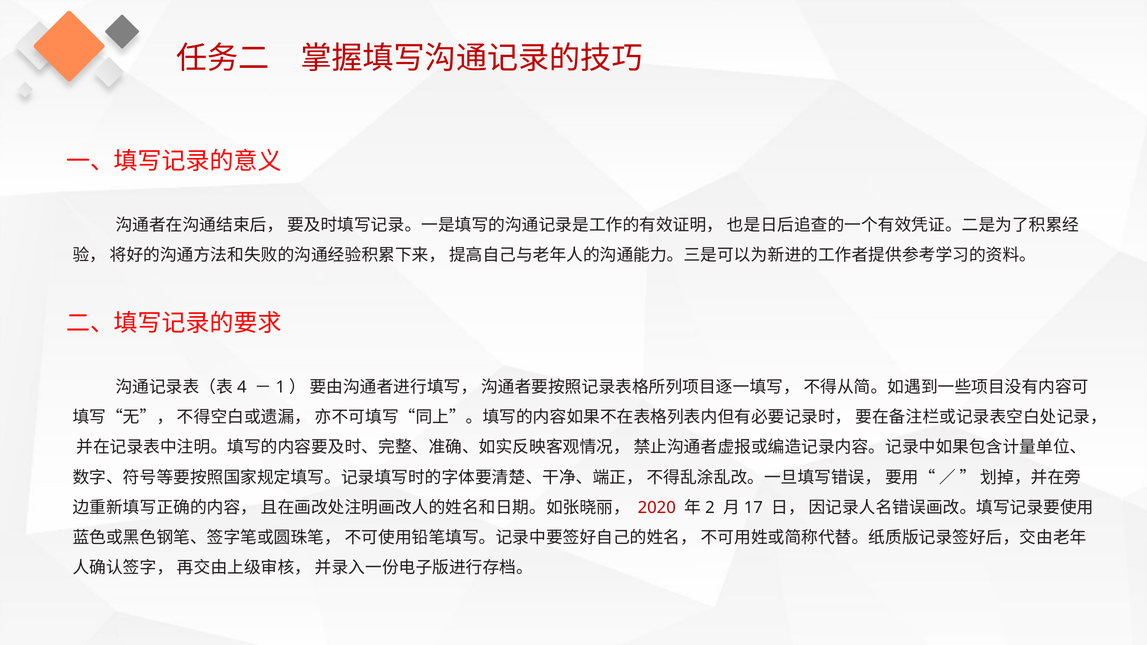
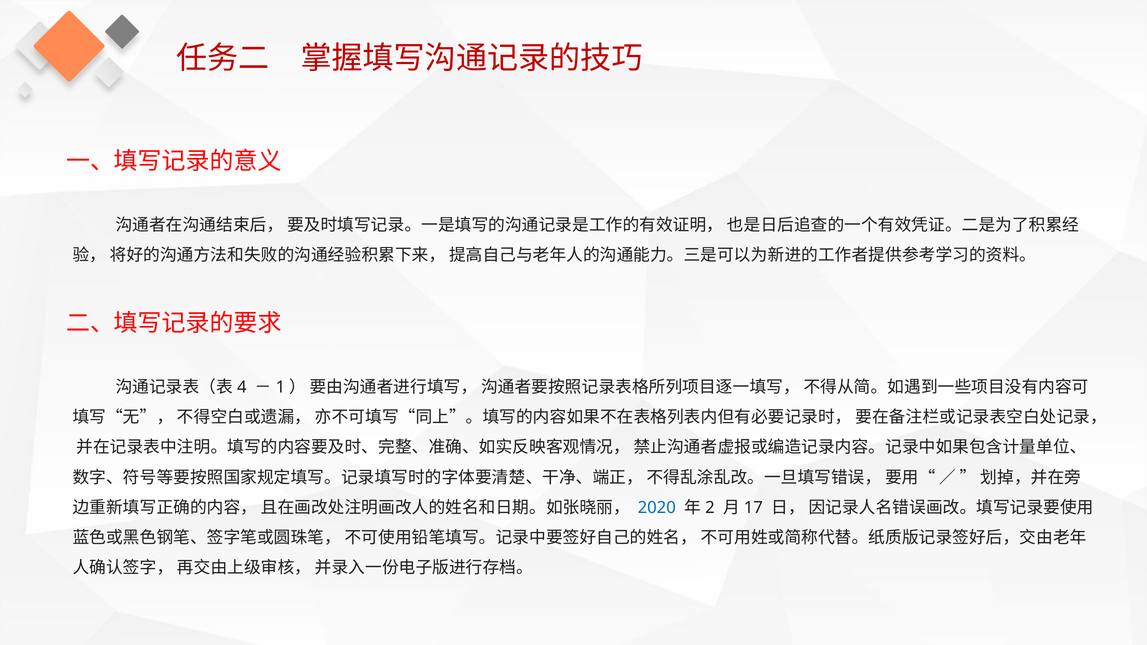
2020 colour: red -> blue (657, 508)
